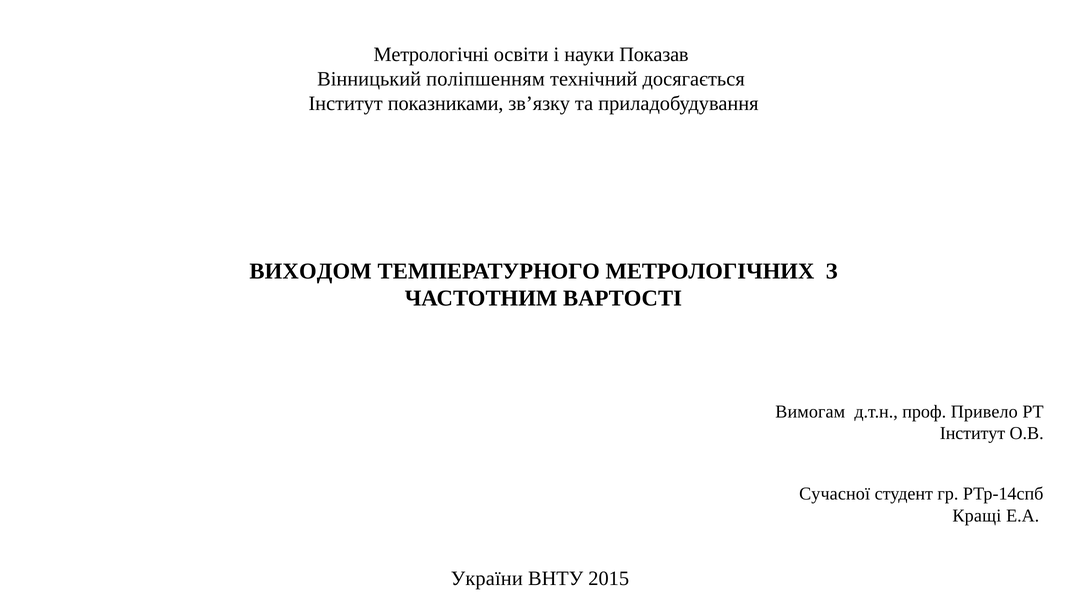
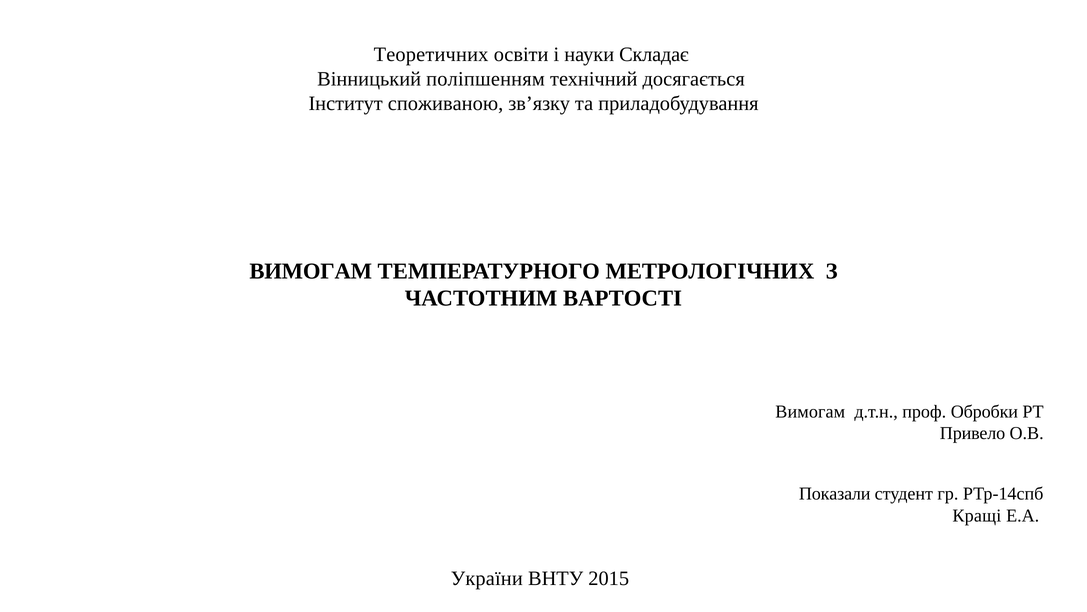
Метрологічні: Метрологічні -> Теоретичних (431, 55)
Показав: Показав -> Складає (654, 55)
показниками: показниками -> споживаною (446, 103)
ВИХОДОМ: ВИХОДОМ -> ВИМОГАМ (311, 271)
Привело: Привело -> Обробки (984, 411)
Інститут: Інститут -> Привело (973, 433)
Сучасної: Сучасної -> Показали (835, 493)
